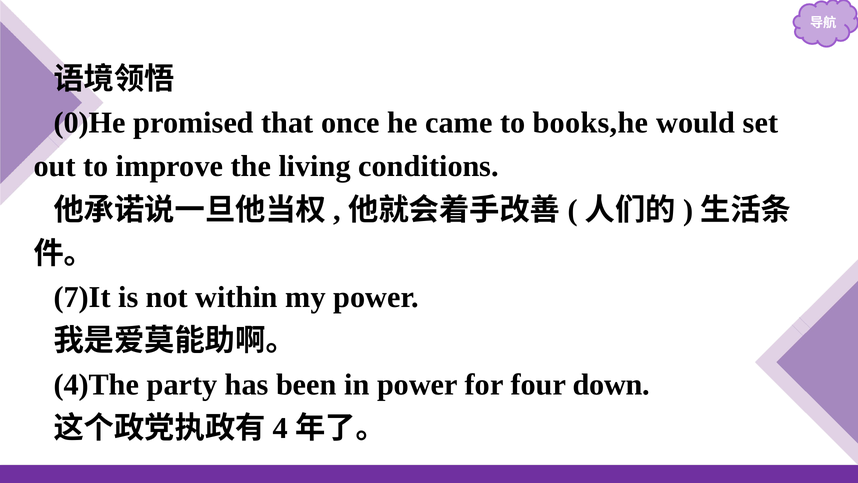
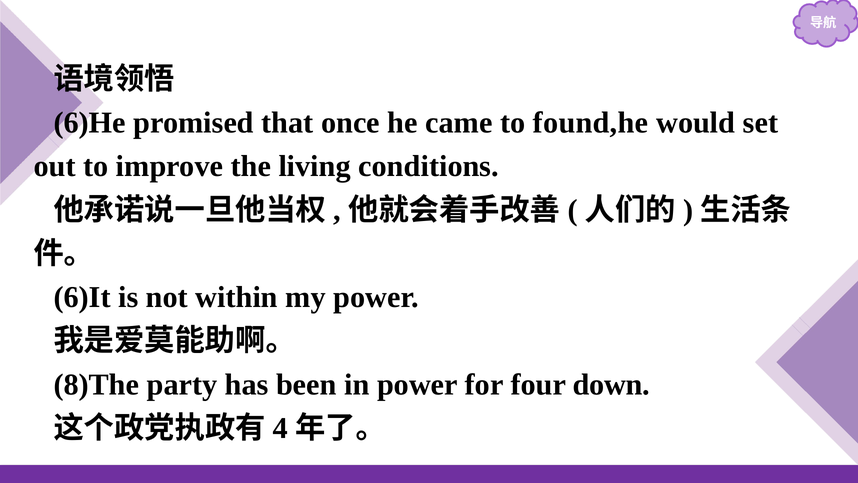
0)He: 0)He -> 6)He (90, 123)
books,he: books,he -> found,he (591, 123)
7)It: 7)It -> 6)It (82, 297)
4)The: 4)The -> 8)The (96, 384)
